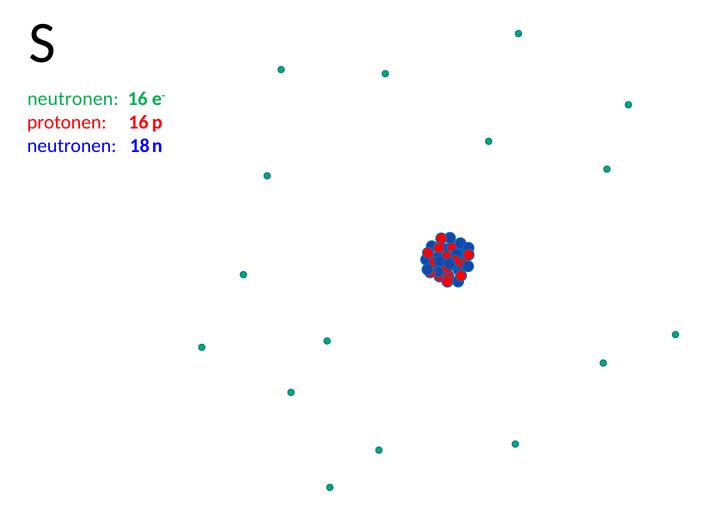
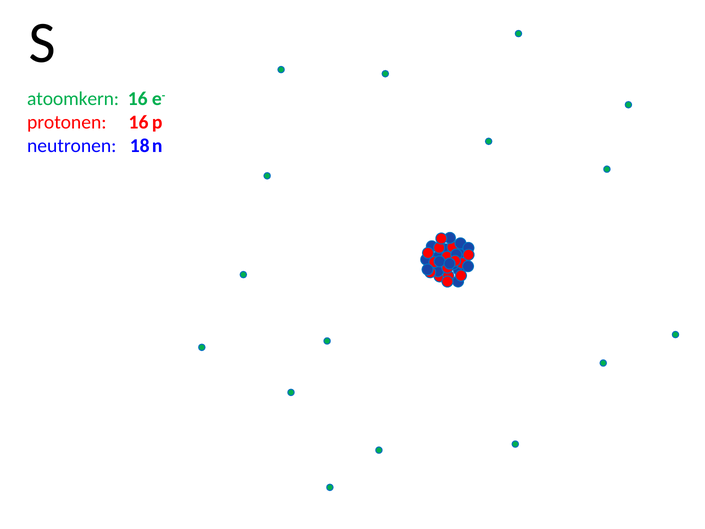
neutronen: neutronen -> atoomkern (73, 99)
